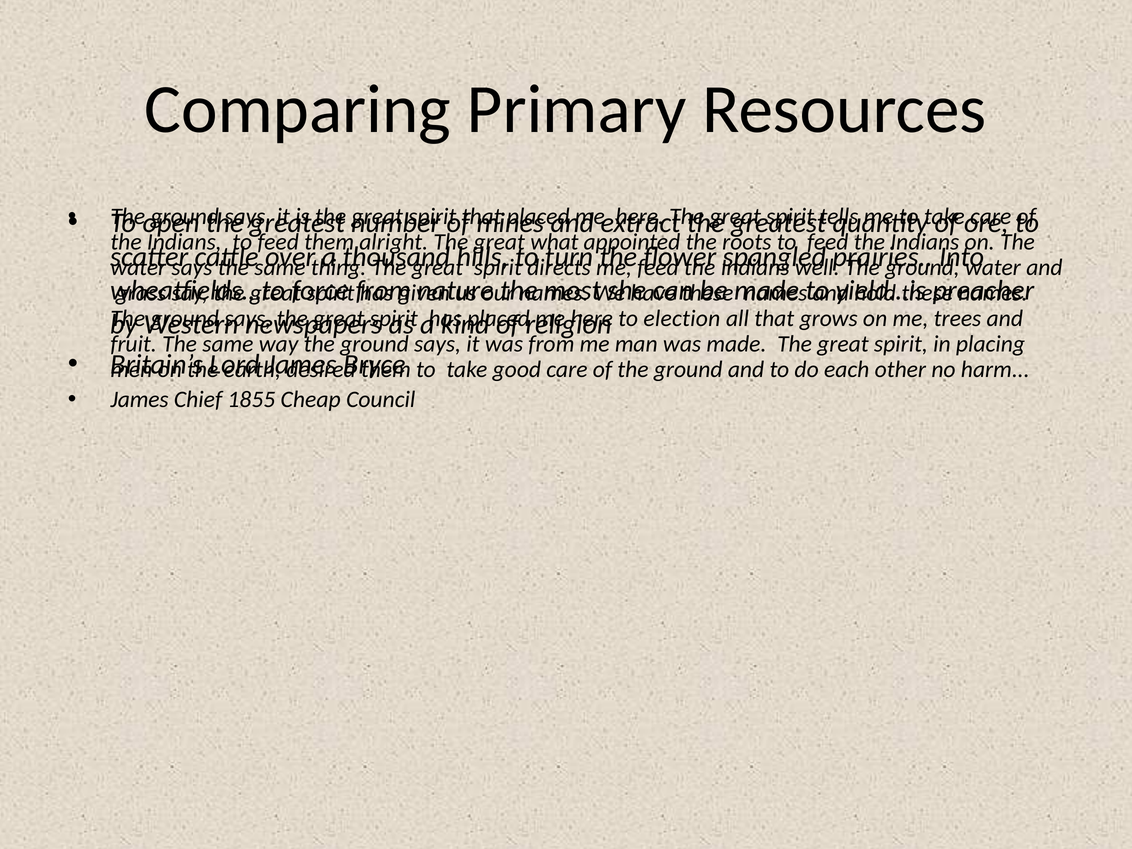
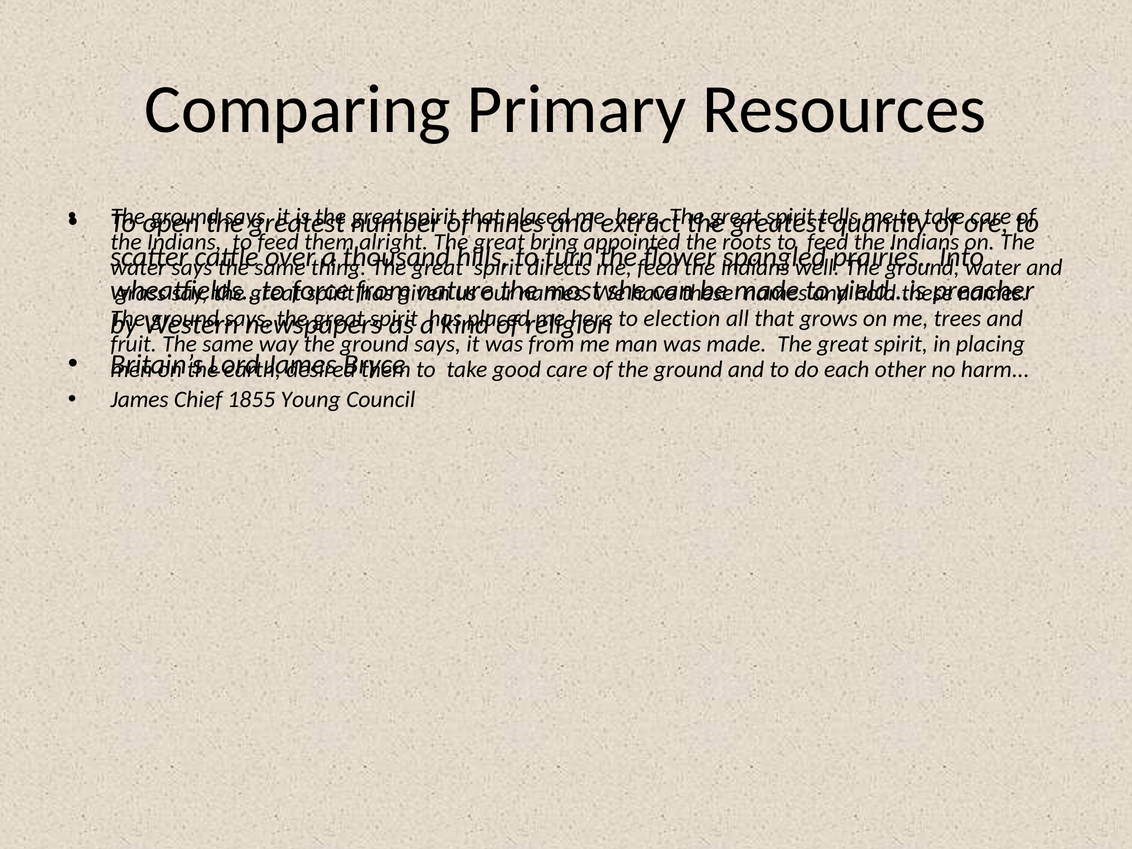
what: what -> bring (554, 242)
Cheap: Cheap -> Young (311, 400)
